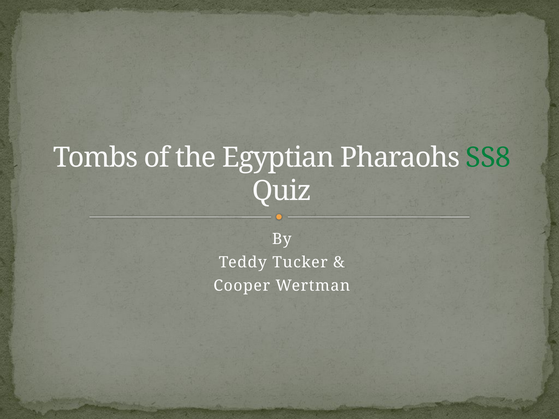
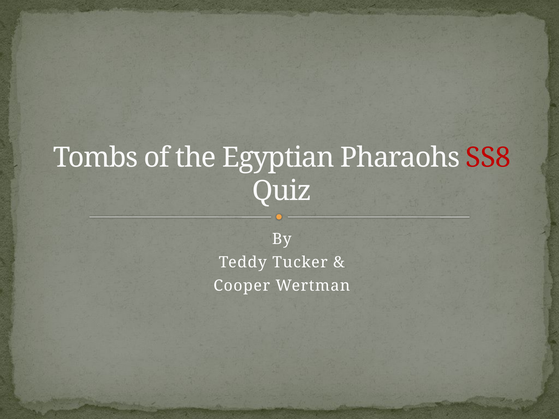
SS8 colour: green -> red (488, 158)
